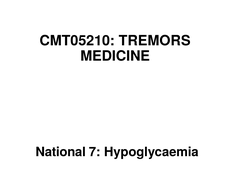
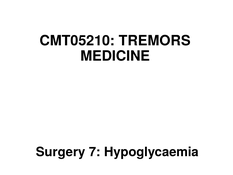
National: National -> Surgery (61, 152)
